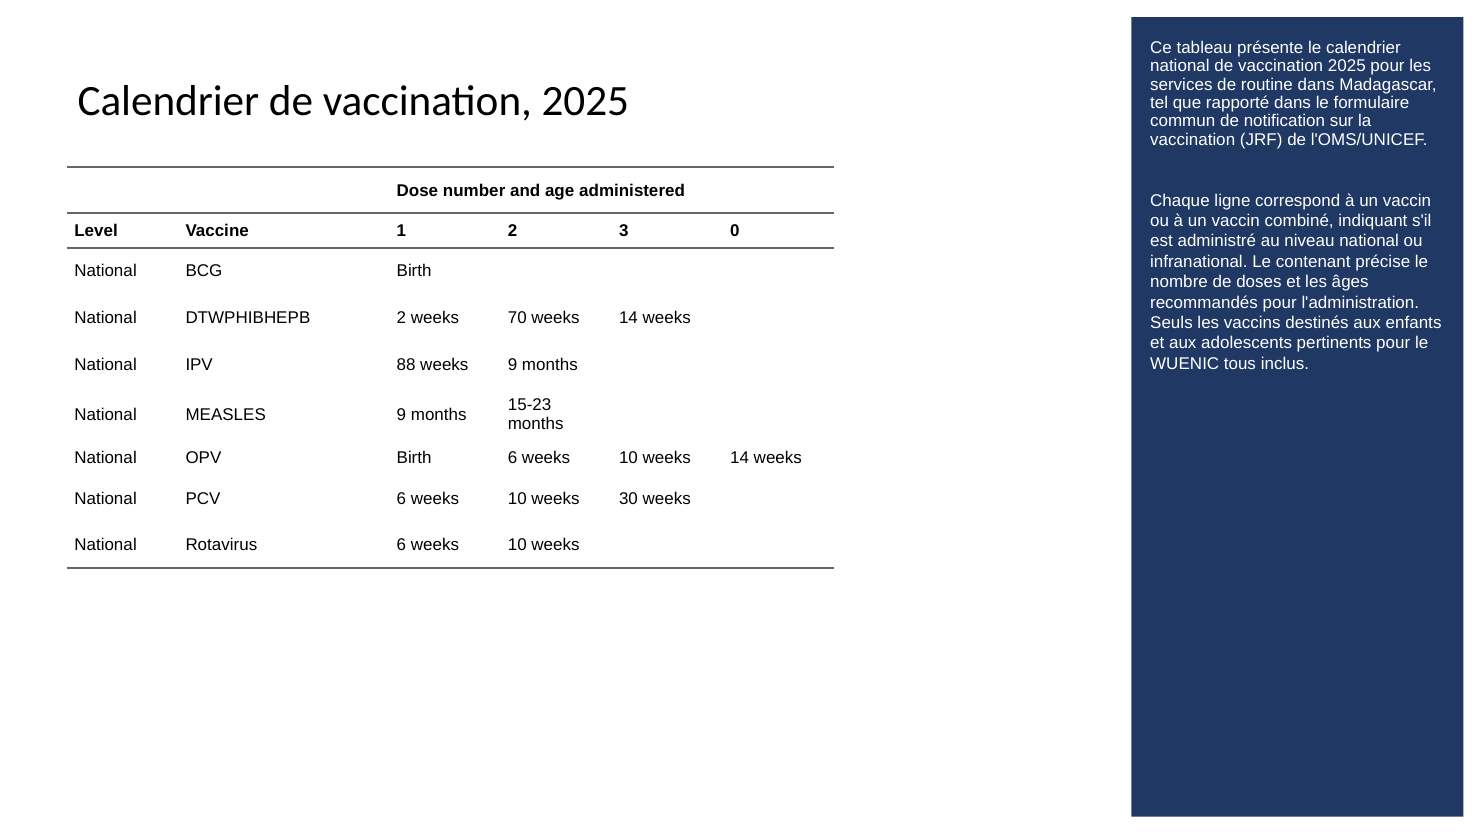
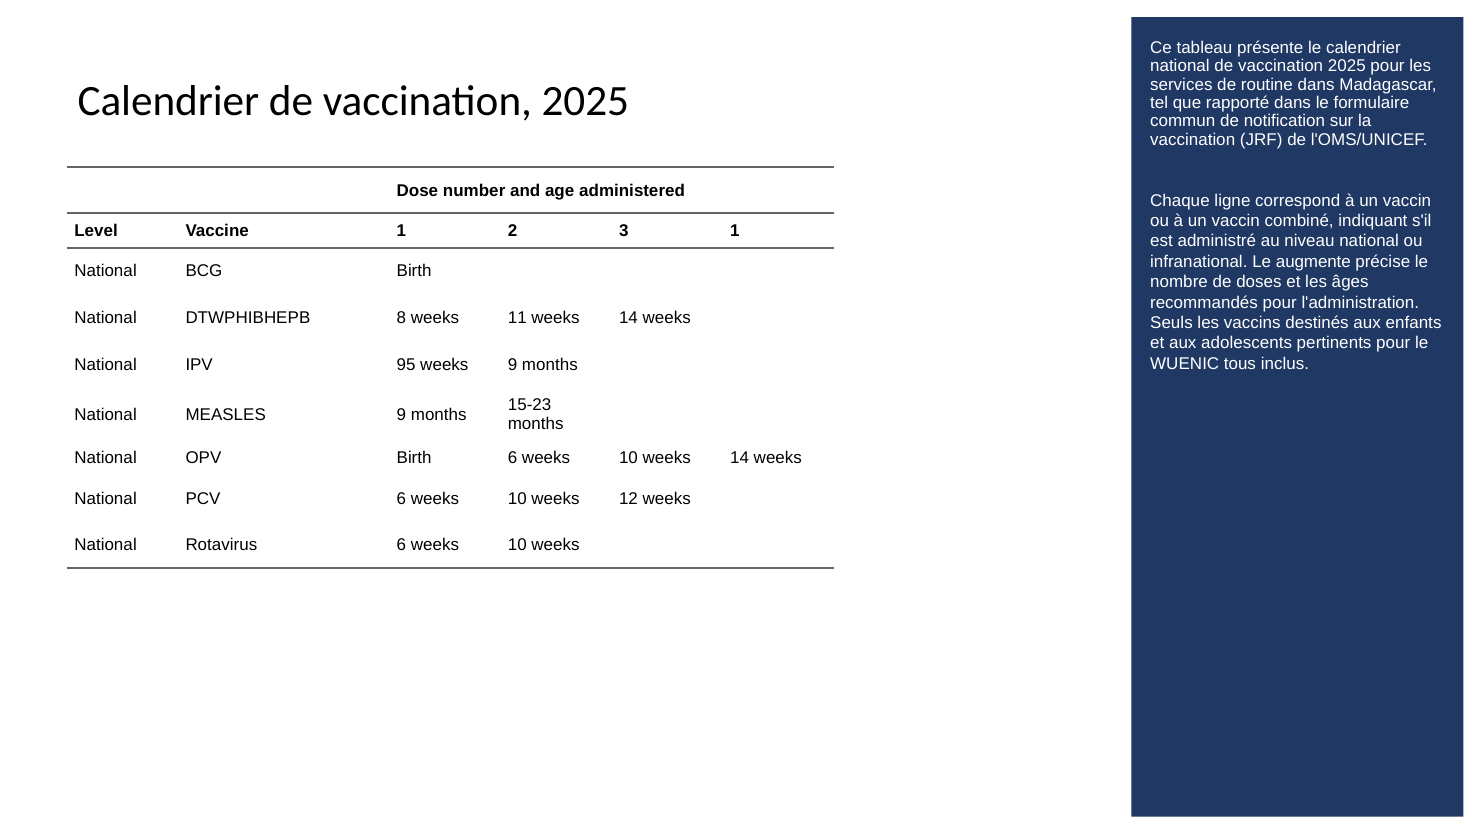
3 0: 0 -> 1 (735, 231)
contenant: contenant -> augmente (1313, 262)
DTWPHIBHEPB 2: 2 -> 8 (401, 318)
70: 70 -> 11 (517, 318)
88: 88 -> 95 (406, 364)
30: 30 -> 12 (628, 499)
